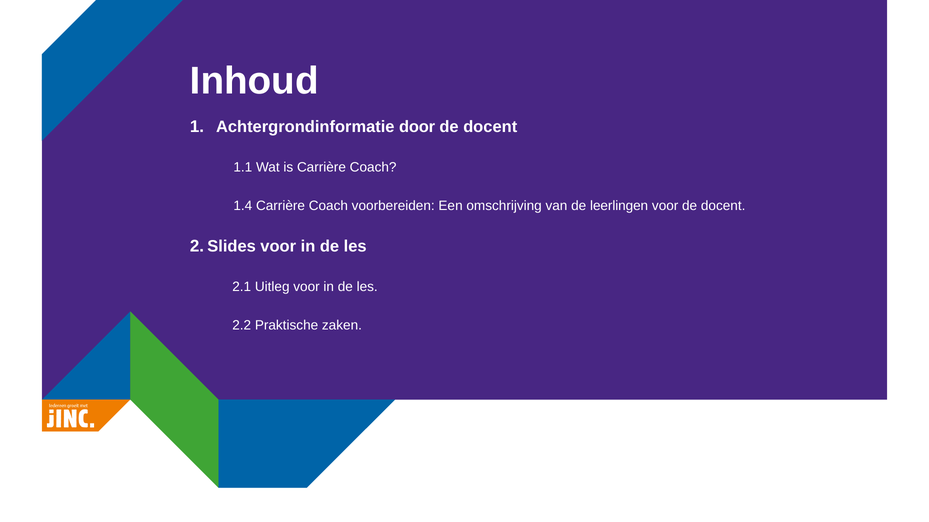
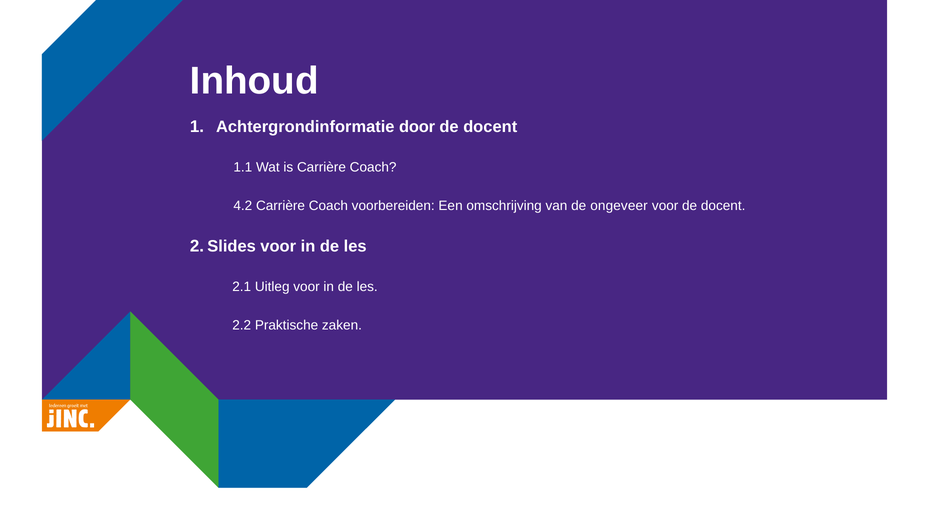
1.4: 1.4 -> 4.2 (243, 206)
leerlingen: leerlingen -> ongeveer (619, 206)
